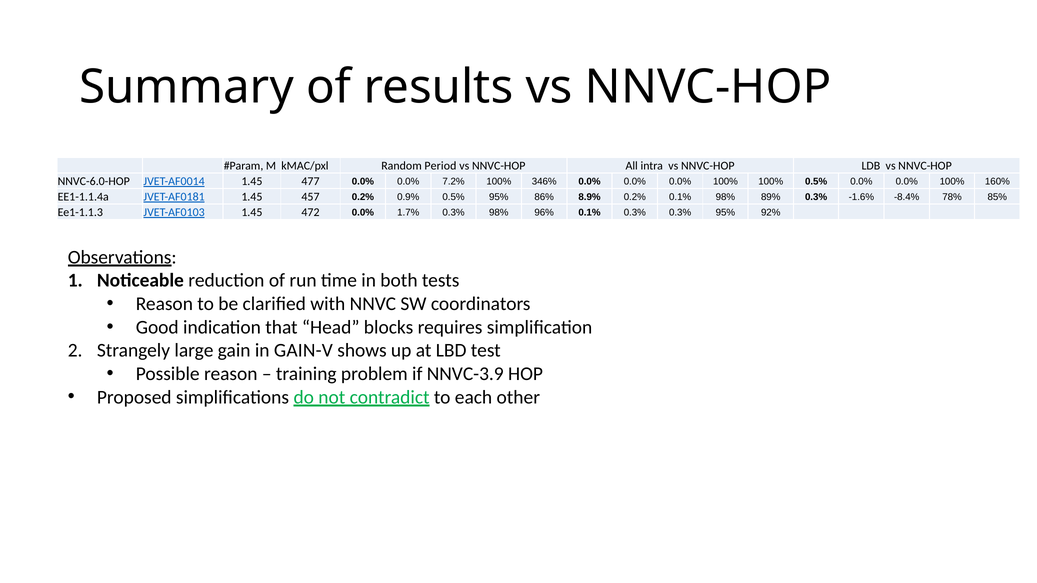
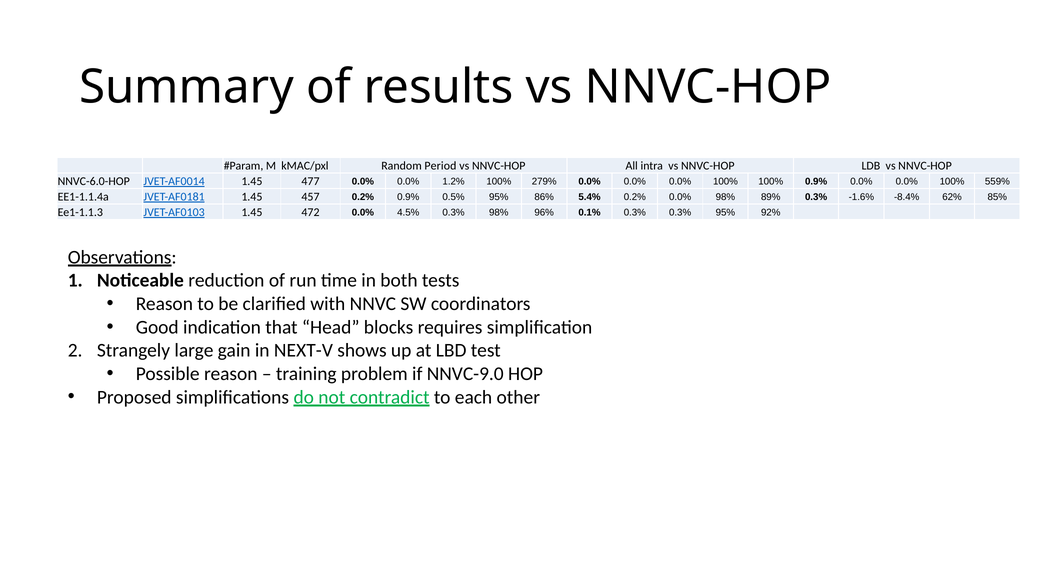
7.2%: 7.2% -> 1.2% (454, 181)
346%: 346% -> 279% (544, 181)
100% 0.5%: 0.5% -> 0.9% (816, 181)
160%: 160% -> 559% (997, 181)
8.9%: 8.9% -> 5.4% (590, 197)
0.2% 0.1%: 0.1% -> 0.0% (680, 197)
78%: 78% -> 62% (952, 197)
1.7%: 1.7% -> 4.5% (408, 212)
GAIN-V: GAIN-V -> NEXT-V (303, 351)
NNVC-3.9: NNVC-3.9 -> NNVC-9.0 (465, 374)
